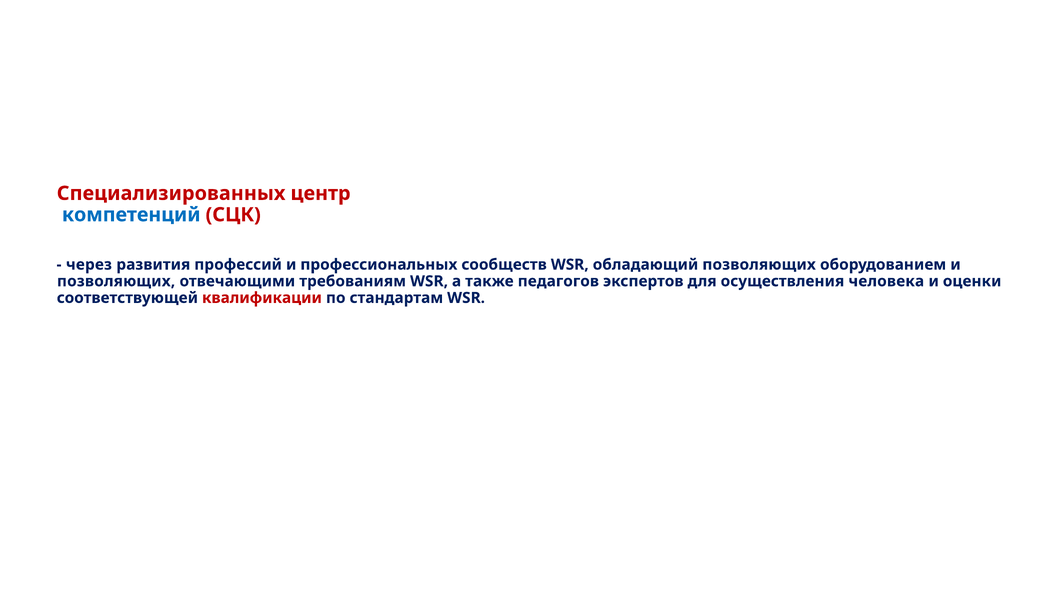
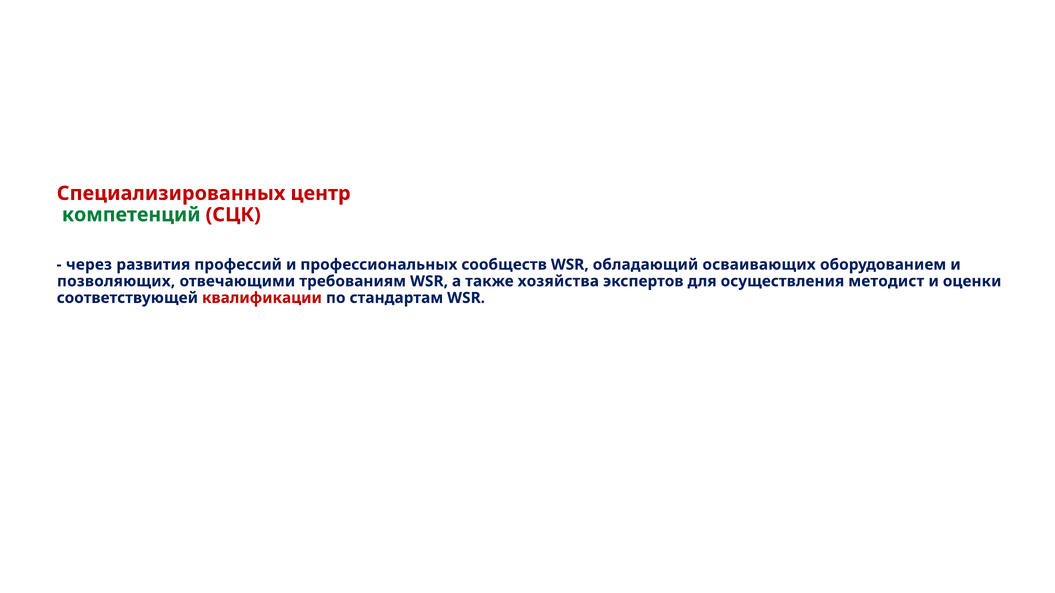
компетенций colour: blue -> green (131, 215)
обладающий позволяющих: позволяющих -> осваивающих (759, 265)
педагогов: педагогов -> хозяйства (558, 281)
человека: человека -> методист (886, 281)
